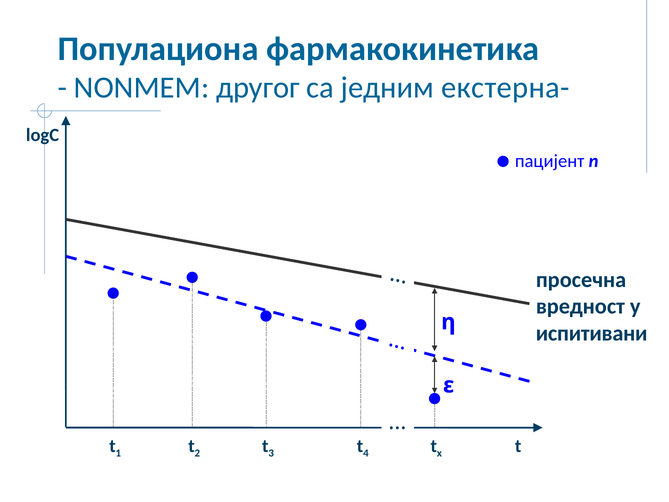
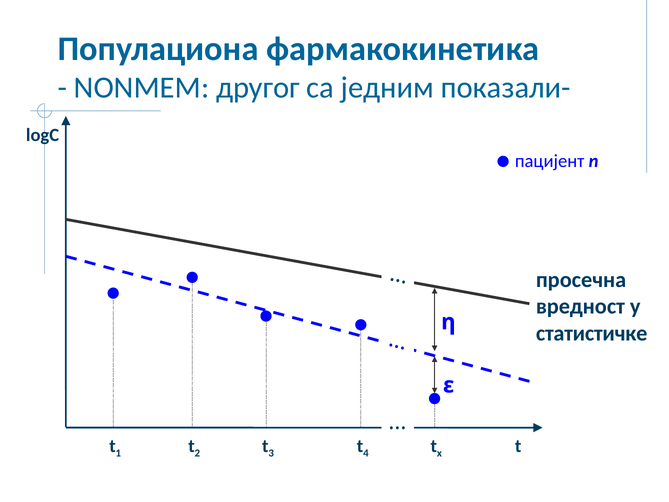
екстерна-: екстерна- -> показали- (506, 87)
испитивани: испитивани -> статистичке (592, 333)
